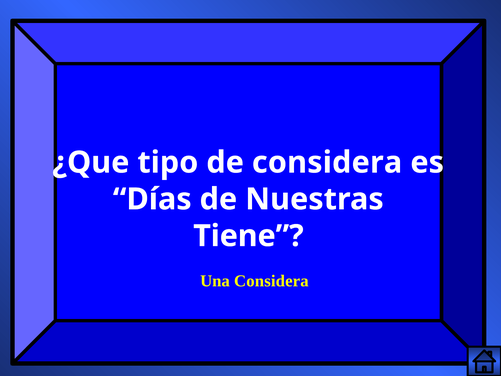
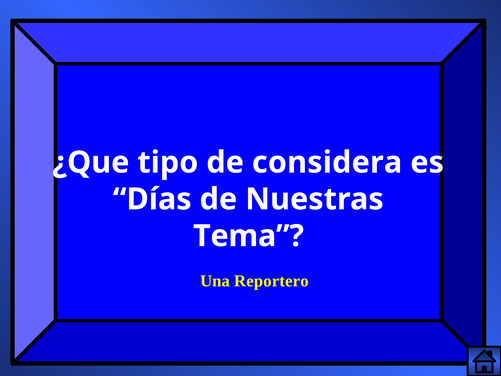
Tiene: Tiene -> Tema (248, 236)
Una Considera: Considera -> Reportero (271, 281)
